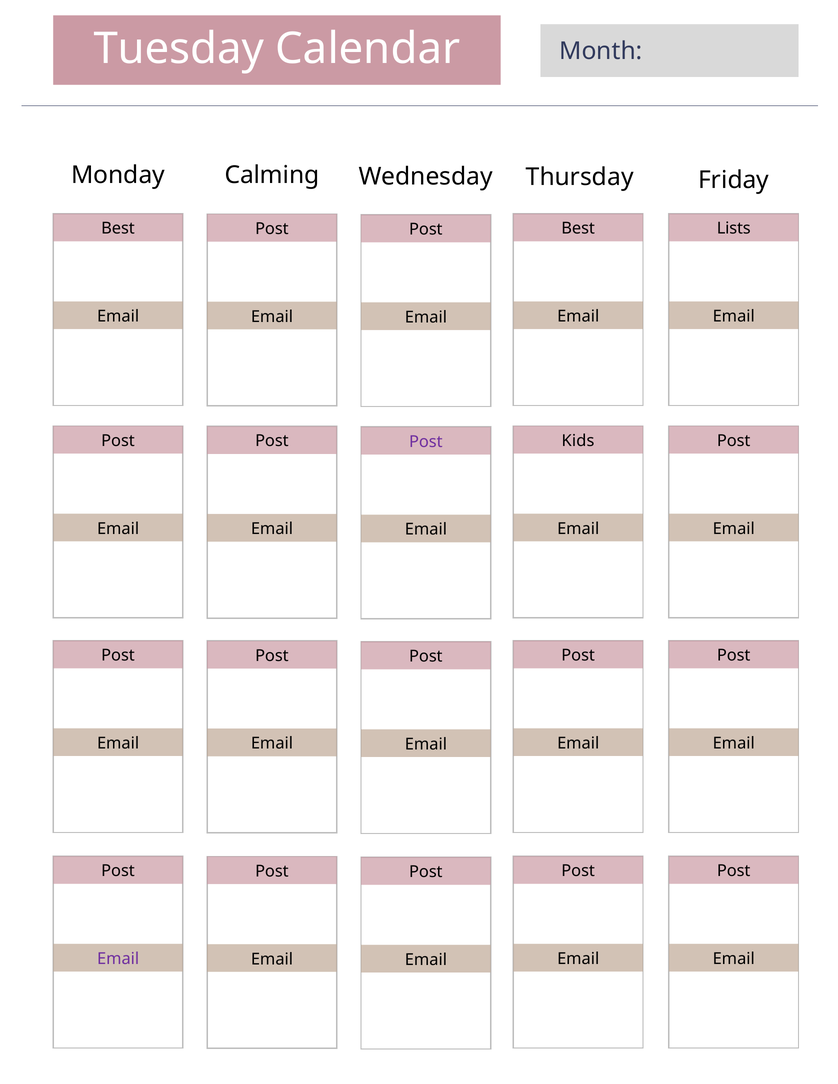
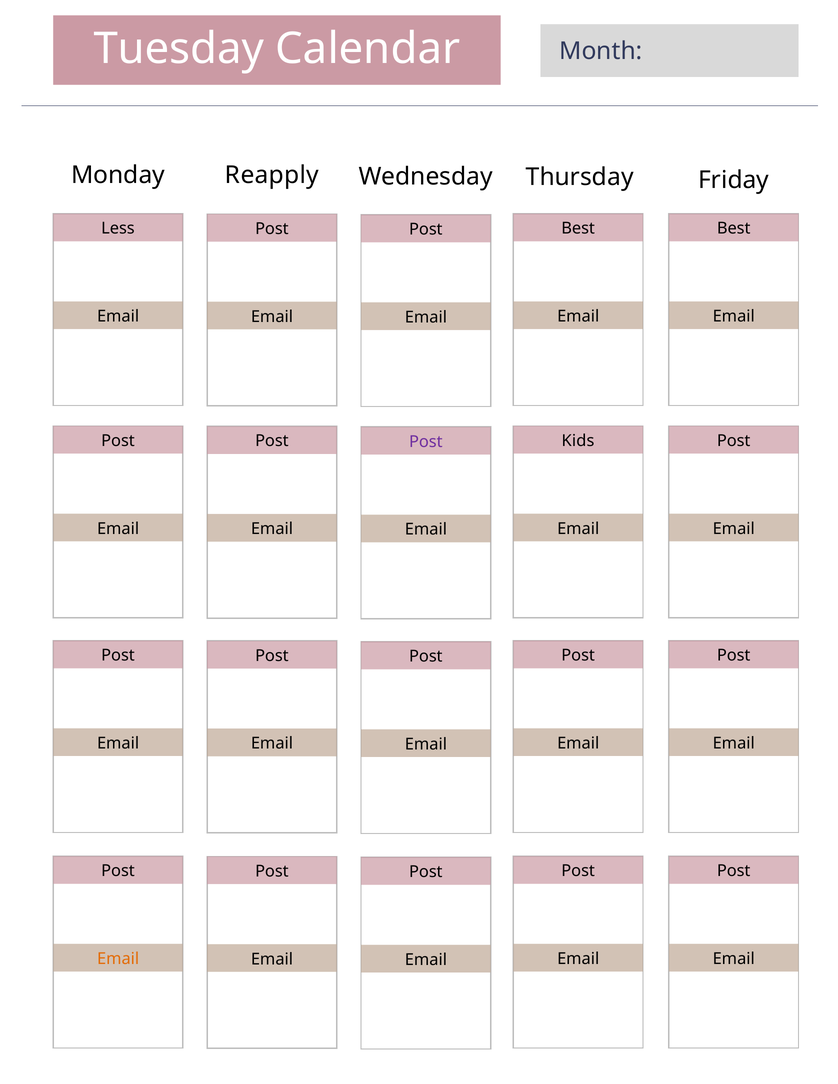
Calming: Calming -> Reapply (272, 175)
Best: Best -> Less (118, 228)
Lists: Lists -> Best (734, 228)
Email colour: purple -> orange (118, 959)
